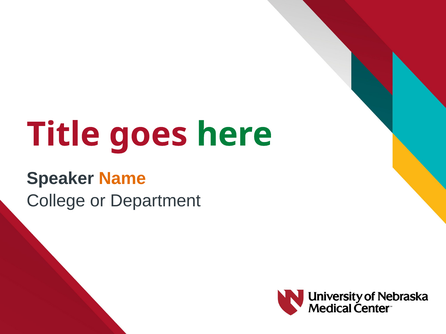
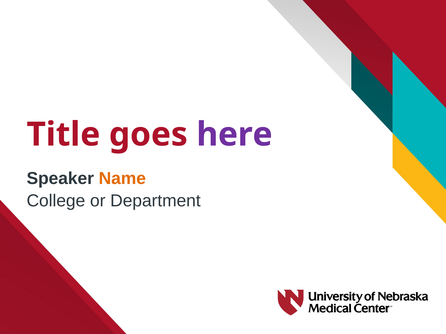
here colour: green -> purple (234, 135)
